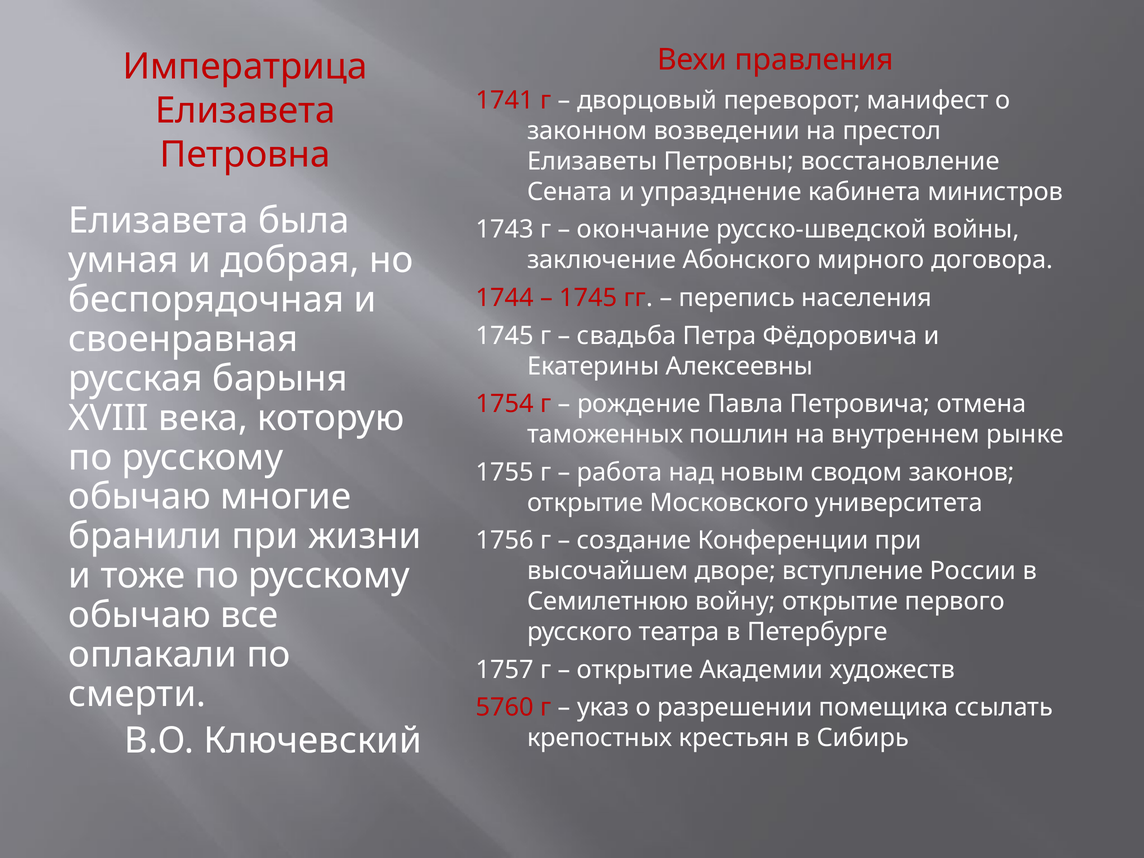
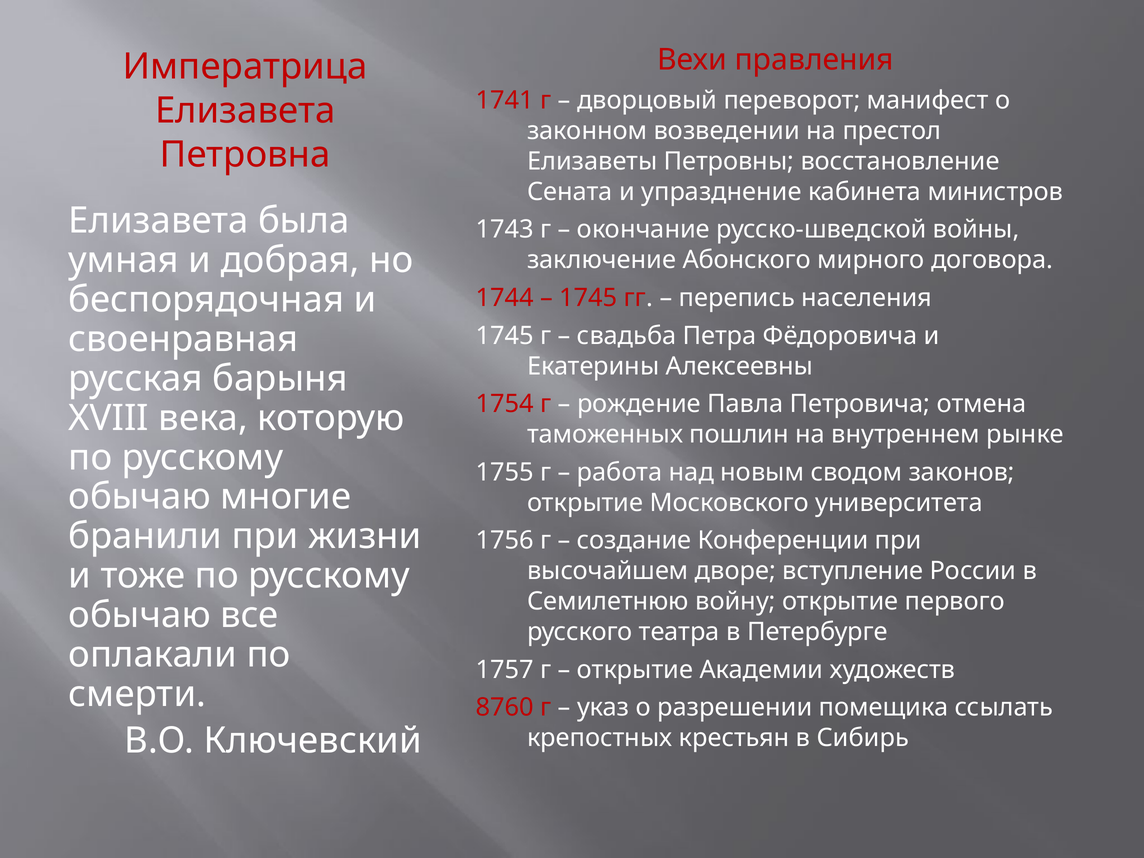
5760: 5760 -> 8760 (505, 708)
